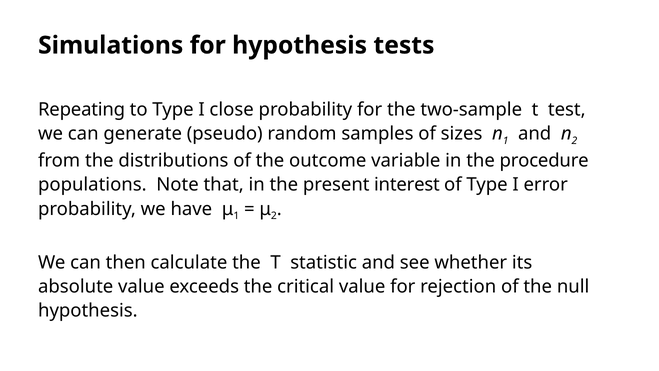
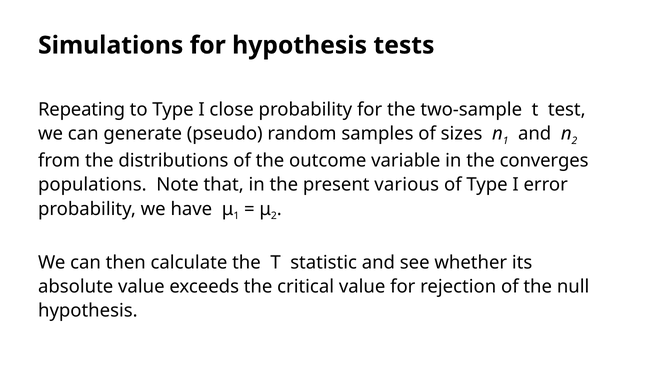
procedure: procedure -> converges (544, 160)
interest: interest -> various (407, 184)
